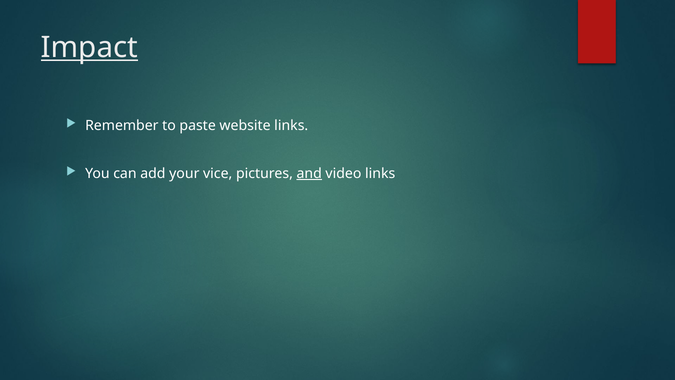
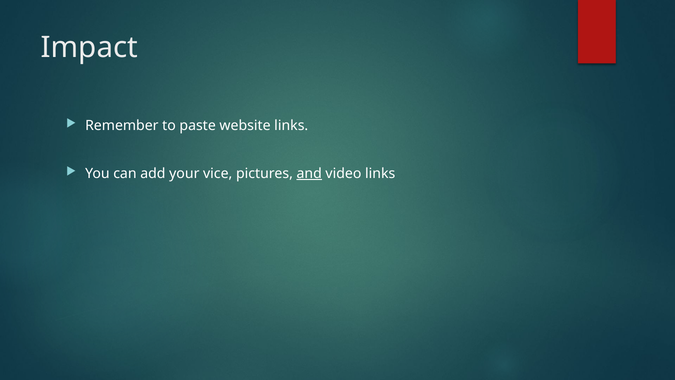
Impact underline: present -> none (89, 47)
